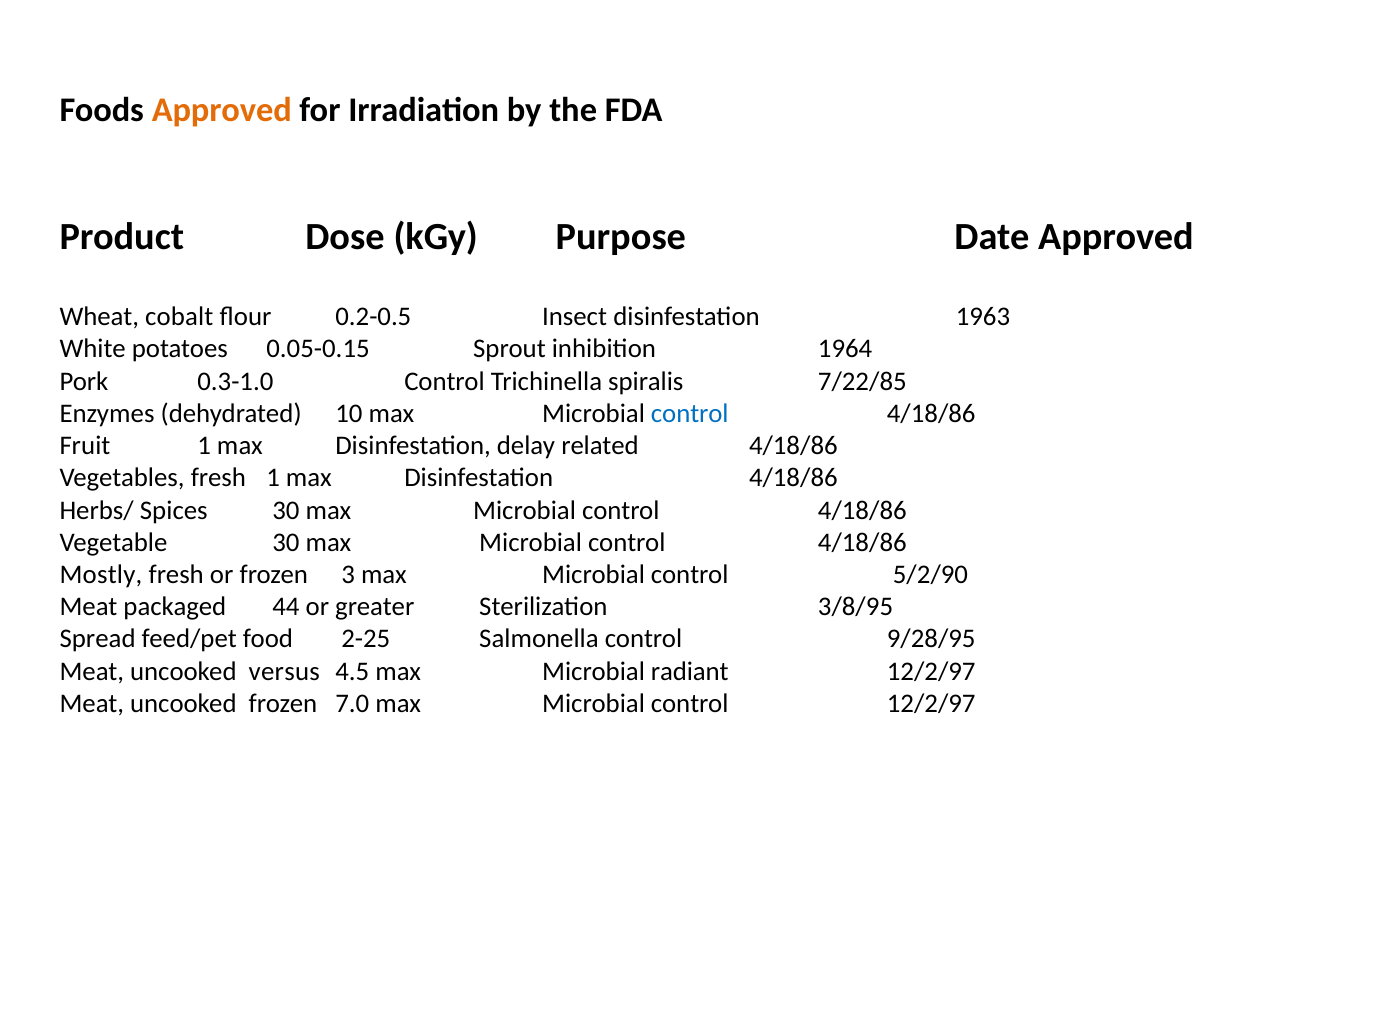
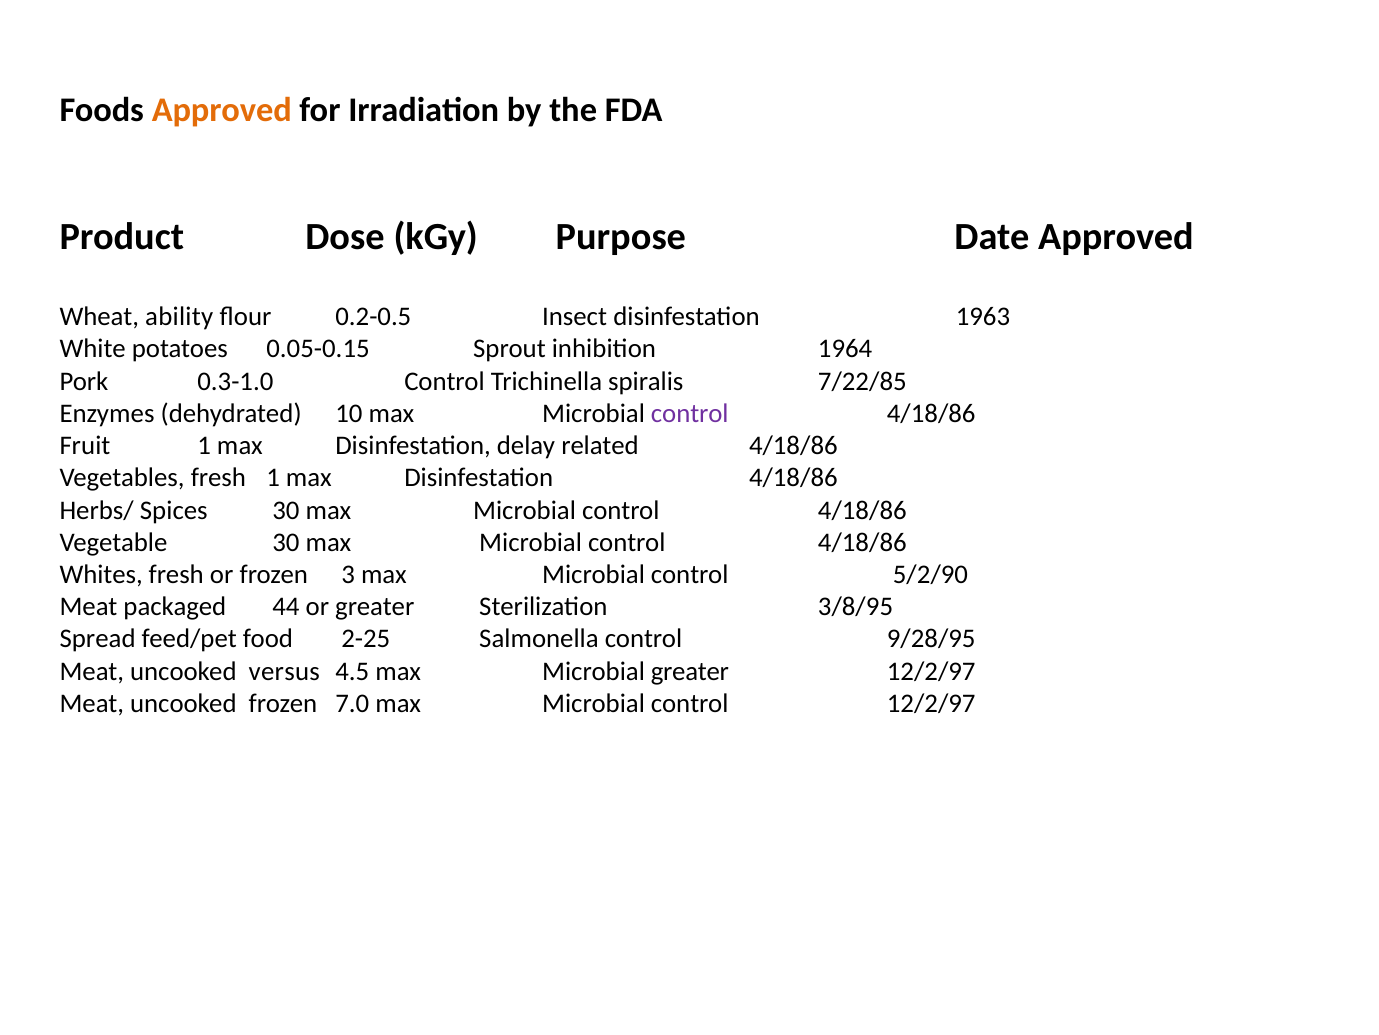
cobalt: cobalt -> ability (179, 317)
control colour: blue -> purple (690, 413)
Mostly: Mostly -> Whites (101, 574)
Microbial radiant: radiant -> greater (690, 671)
